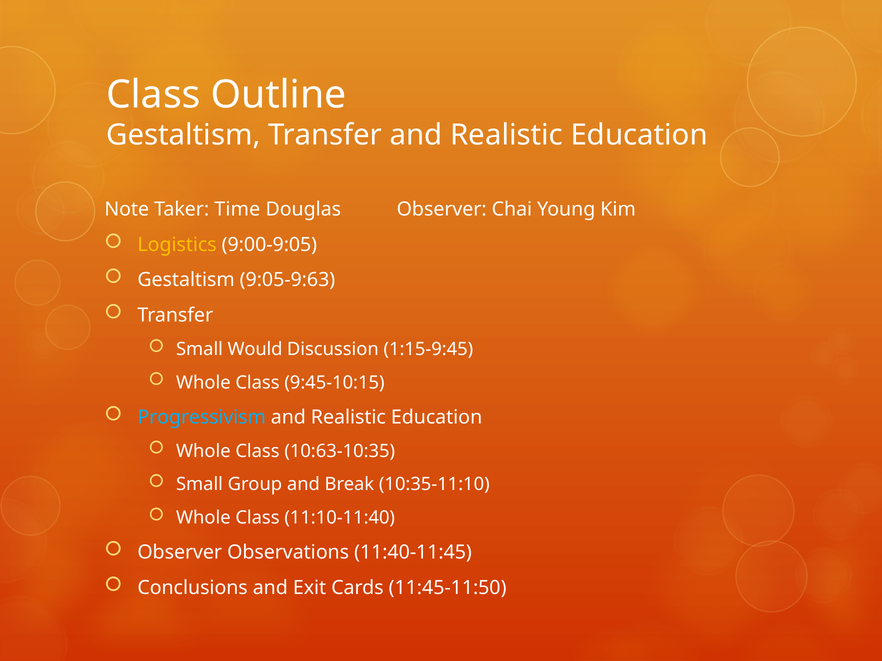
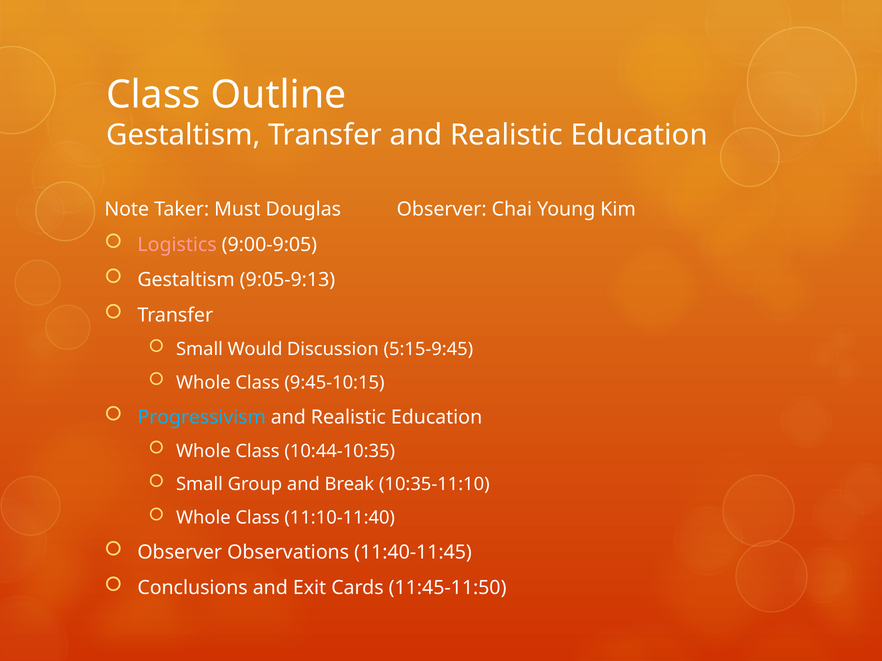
Time: Time -> Must (237, 210)
Logistics colour: yellow -> pink (177, 245)
9:05-9:63: 9:05-9:63 -> 9:05-9:13 (287, 280)
1:15-9:45: 1:15-9:45 -> 5:15-9:45 (428, 349)
10:63-10:35: 10:63-10:35 -> 10:44-10:35 (340, 451)
